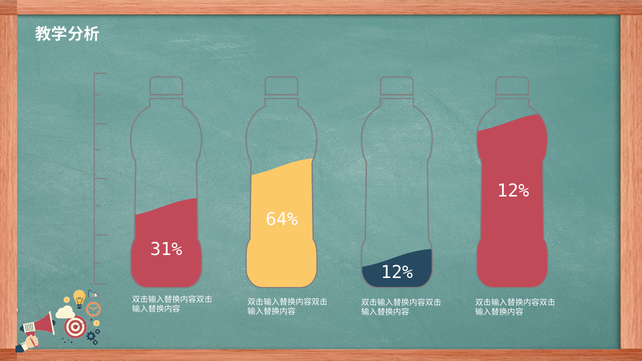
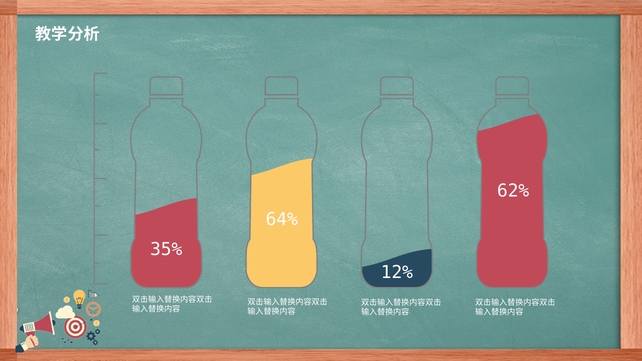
12%: 12% -> 62% (513, 191)
31%: 31% -> 35% (166, 250)
